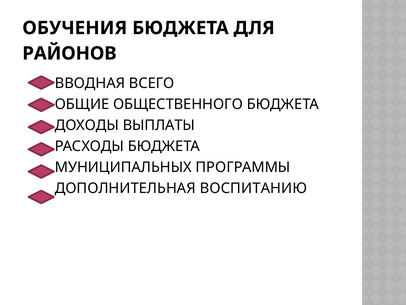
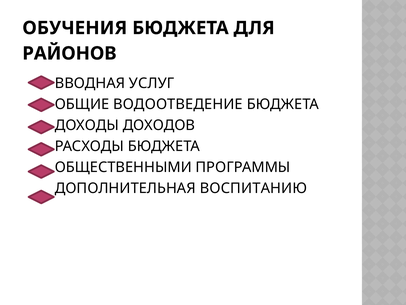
ВСЕГО: ВСЕГО -> УСЛУГ (152, 83)
ОБЩЕСТВЕННОГО: ОБЩЕСТВЕННОГО -> ВОДООТВЕДЕНИЕ (178, 104)
ВЫПЛАТЫ: ВЫПЛАТЫ -> ДОХОДОВ (159, 125)
МУНИЦИПАЛЬНЫХ: МУНИЦИПАЛЬНЫХ -> ОБЩЕСТВЕННЫМИ (123, 167)
